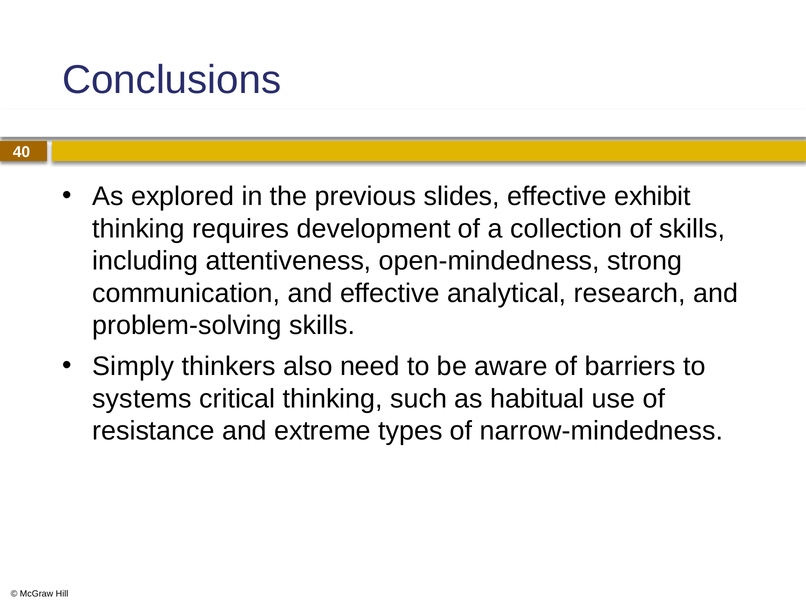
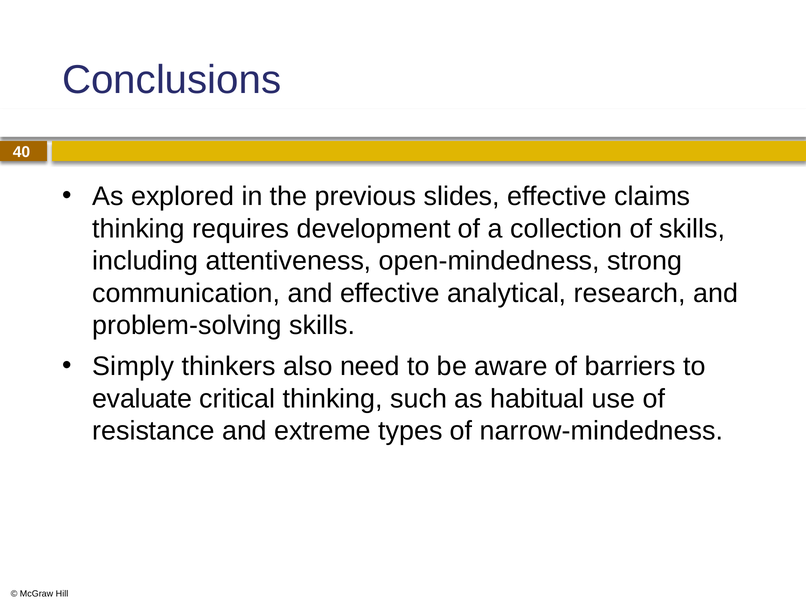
exhibit: exhibit -> claims (652, 197)
systems: systems -> evaluate (142, 399)
